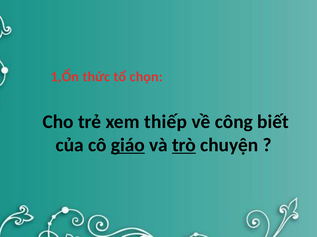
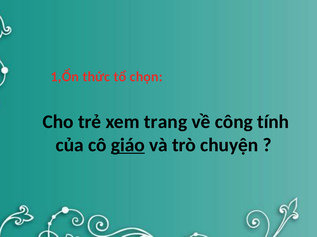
thiếp: thiếp -> trang (166, 122)
biết: biết -> tính (273, 122)
trò underline: present -> none (184, 145)
